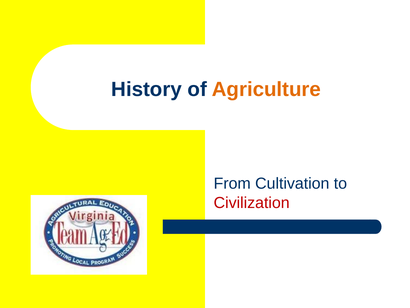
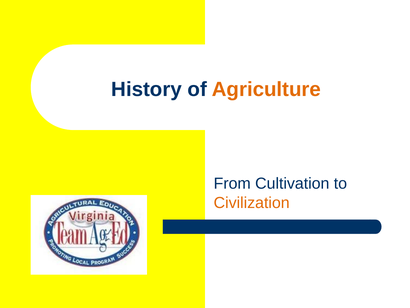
Civilization colour: red -> orange (252, 202)
